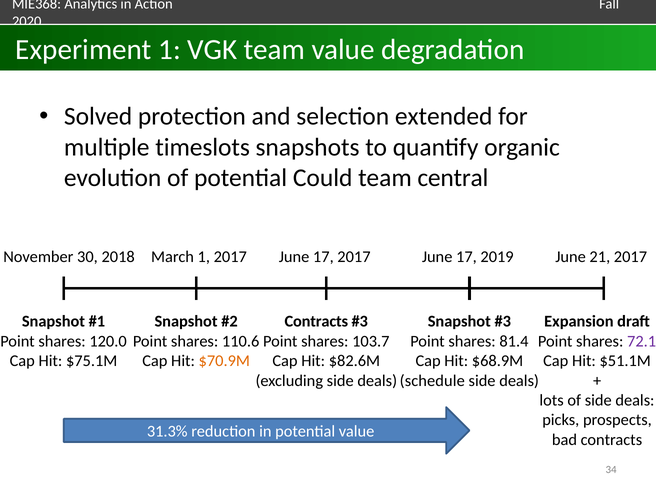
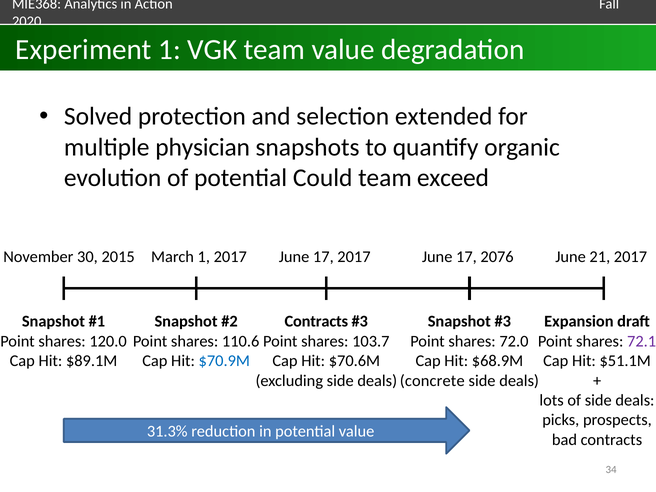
timeslots: timeslots -> physician (203, 147)
central: central -> exceed (453, 178)
2018: 2018 -> 2015 (118, 257)
2019: 2019 -> 2076 (497, 257)
81.4: 81.4 -> 72.0 (514, 341)
$75.1M: $75.1M -> $89.1M (92, 361)
$70.9M colour: orange -> blue (224, 361)
$82.6M: $82.6M -> $70.6M (354, 361)
schedule: schedule -> concrete (432, 381)
